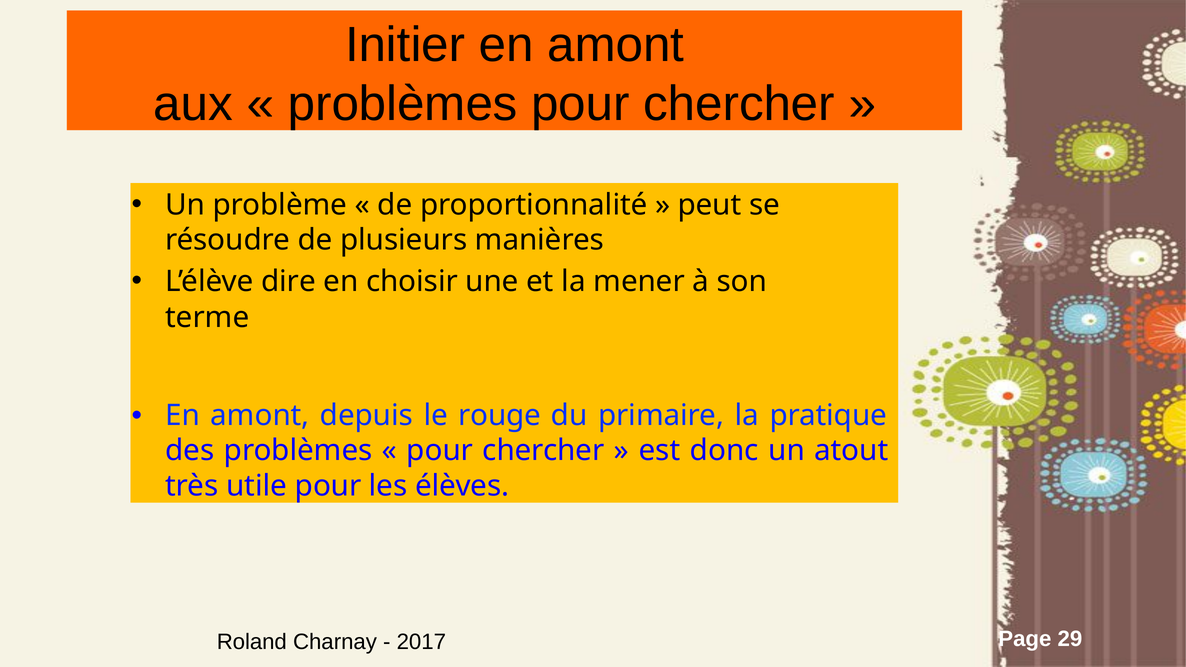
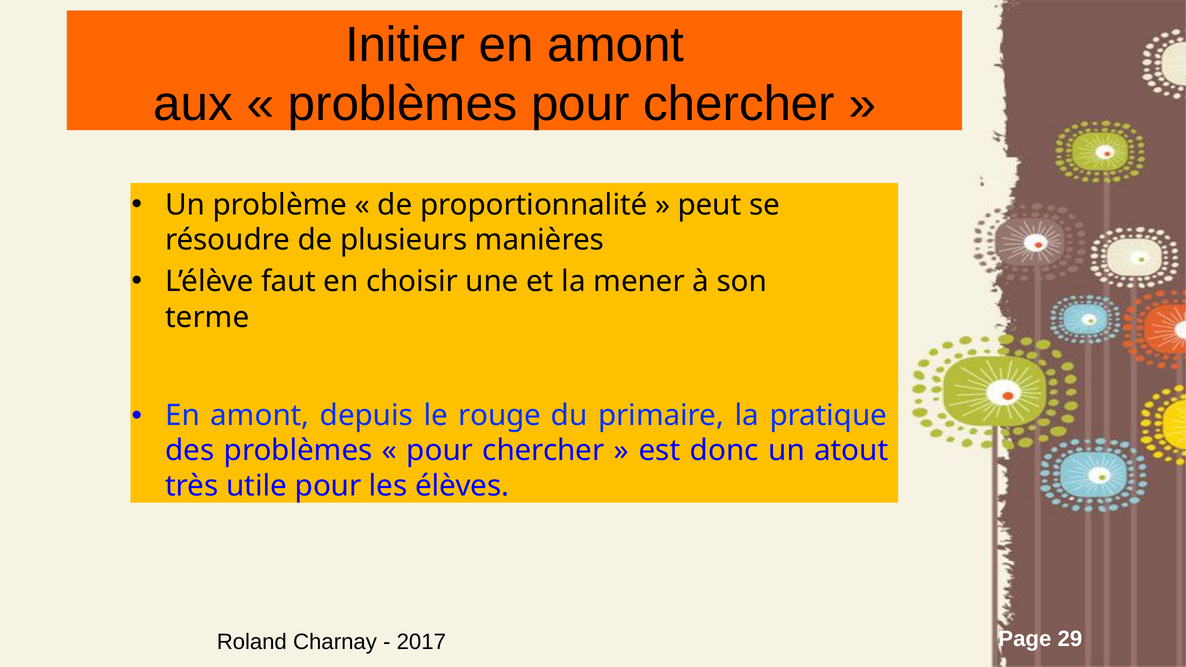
dire: dire -> faut (289, 282)
